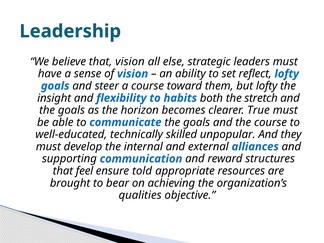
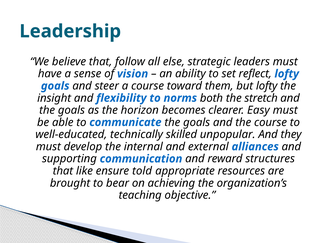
that vision: vision -> follow (130, 62)
habits: habits -> norms (180, 98)
True: True -> Easy (258, 110)
feel: feel -> like (84, 171)
qualities: qualities -> teaching (140, 195)
